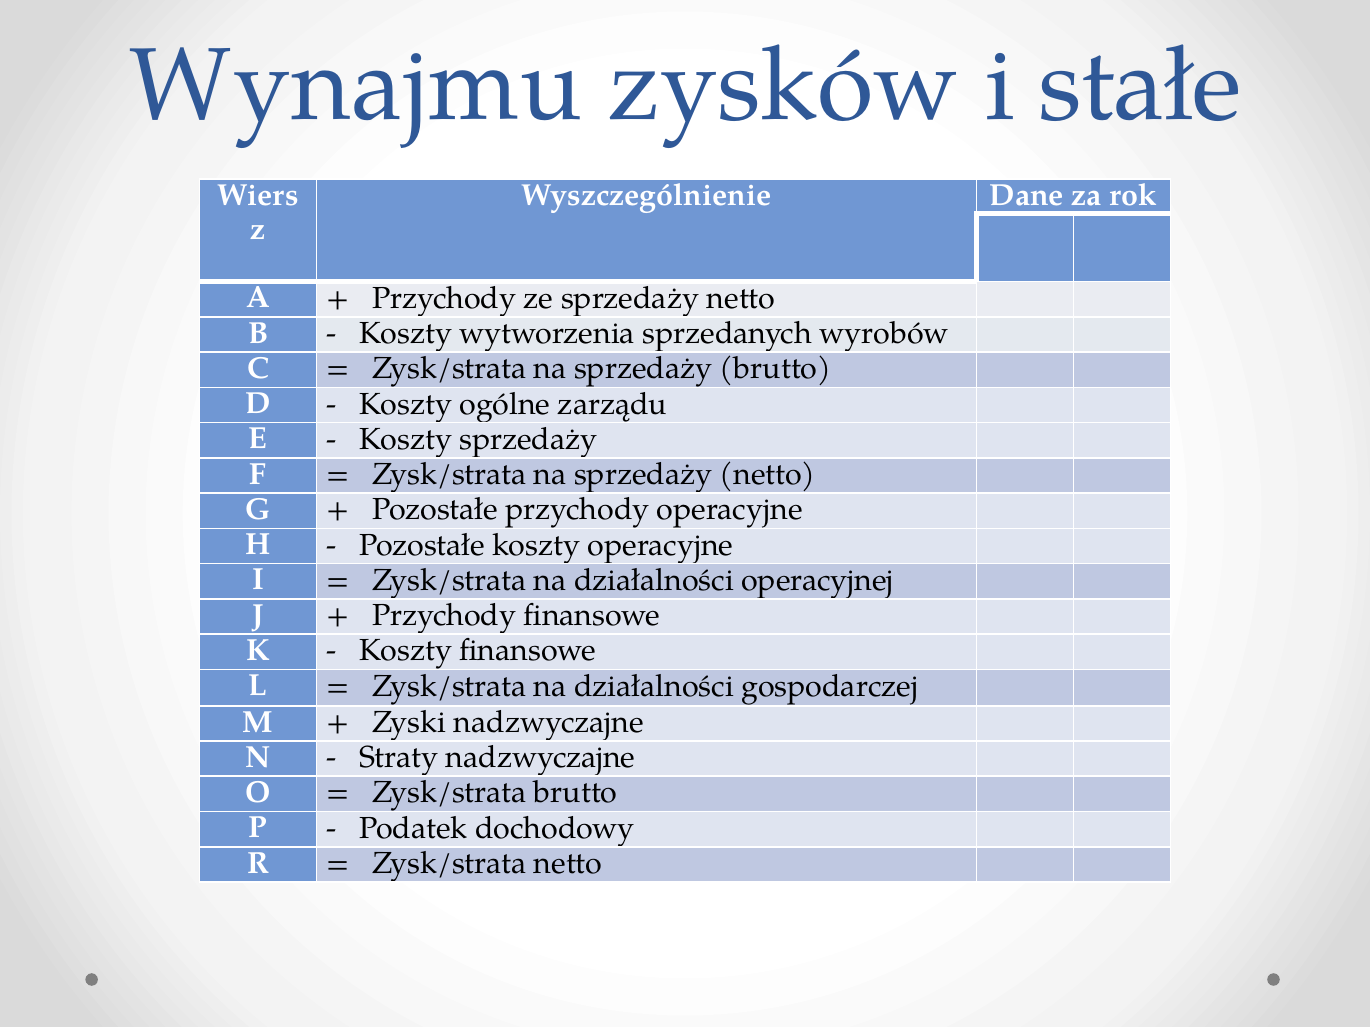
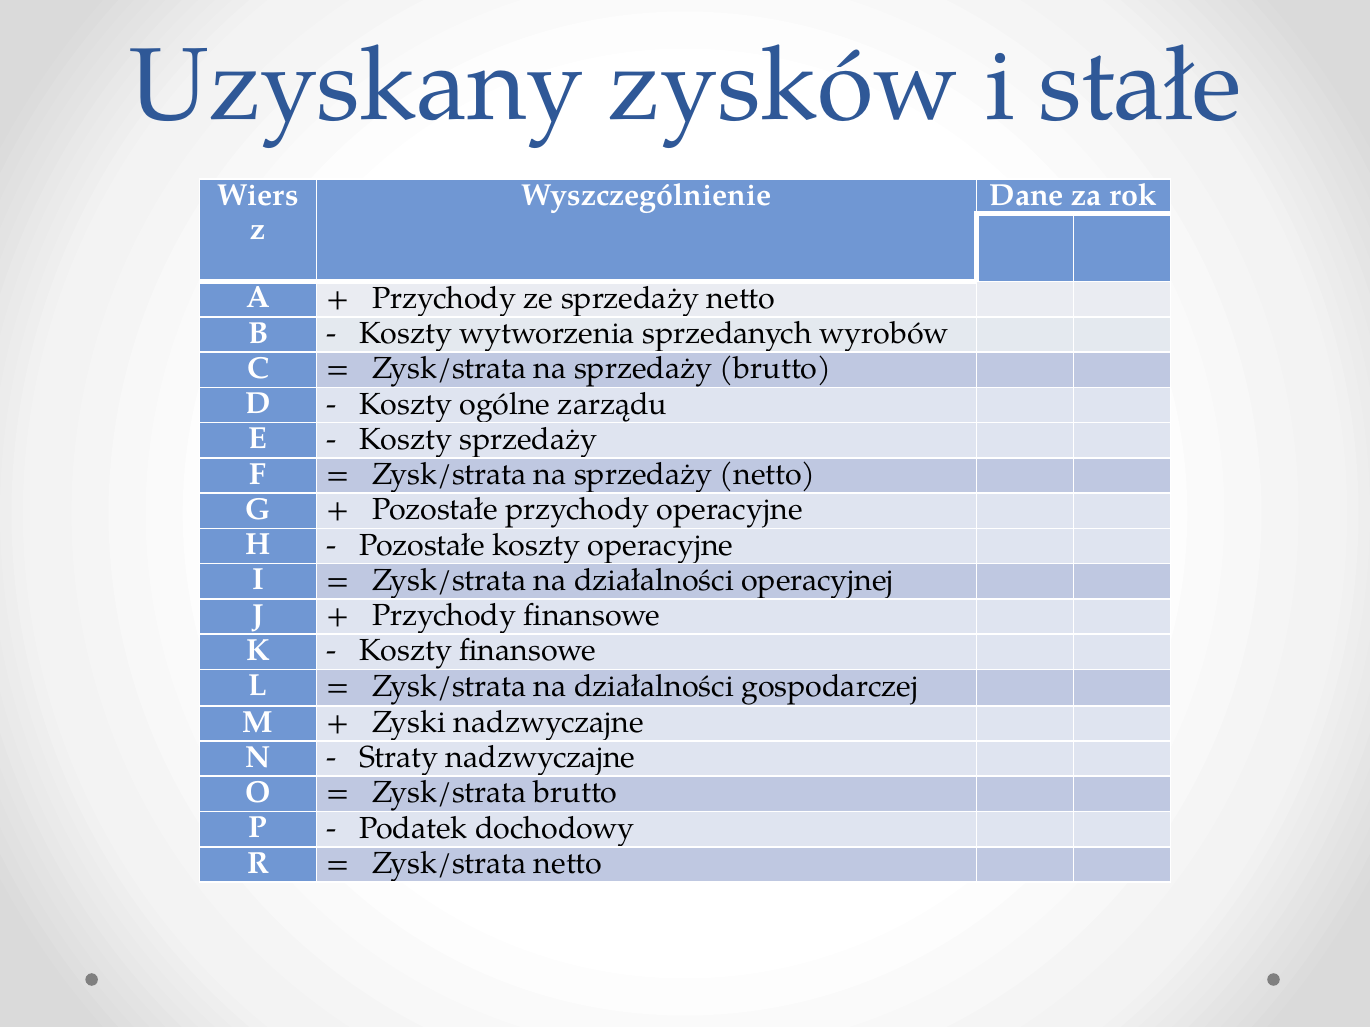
Wynajmu: Wynajmu -> Uzyskany (357, 86)
